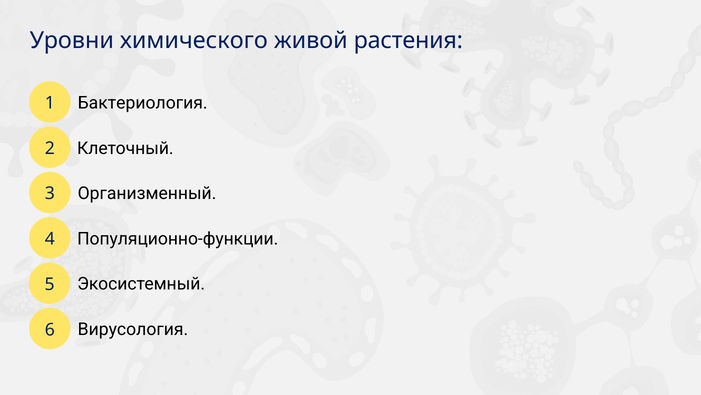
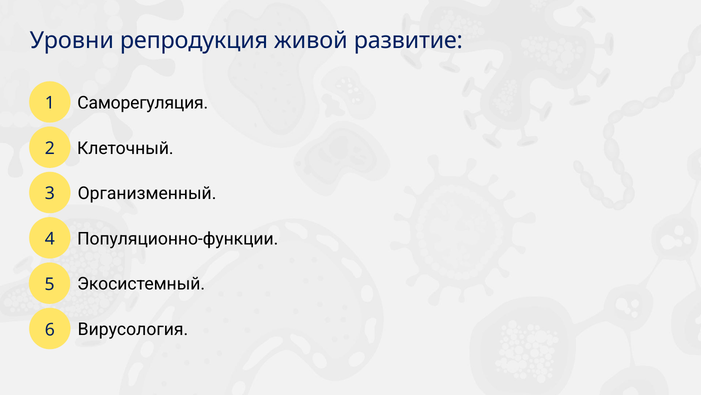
химического: химического -> репродукция (194, 40)
растения: растения -> развитие (408, 40)
Бактериология: Бактериология -> Саморегуляция (143, 103)
